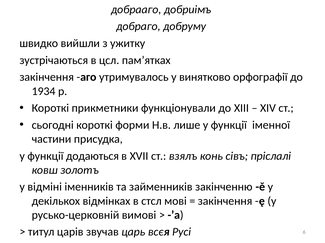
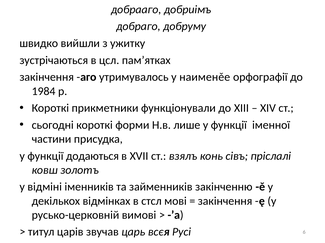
винятково: винятково -> наименěе (205, 77)
1934: 1934 -> 1984 (44, 91)
